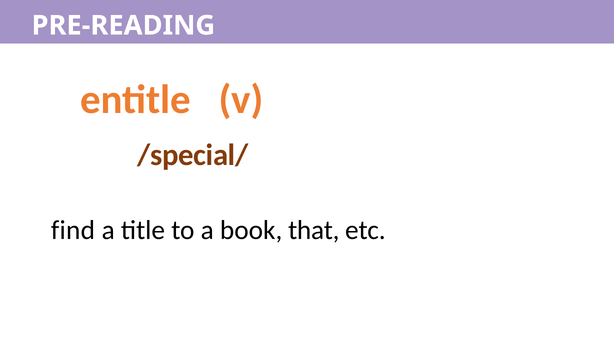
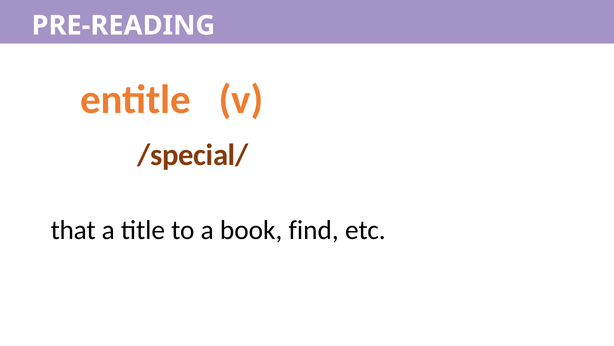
find: find -> that (73, 230)
that: that -> find (314, 230)
